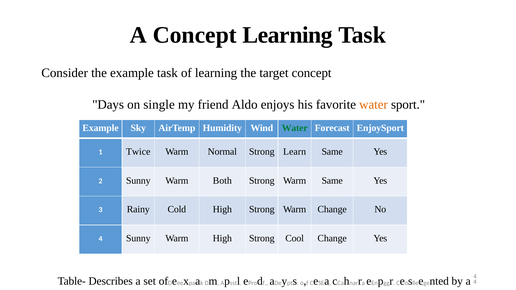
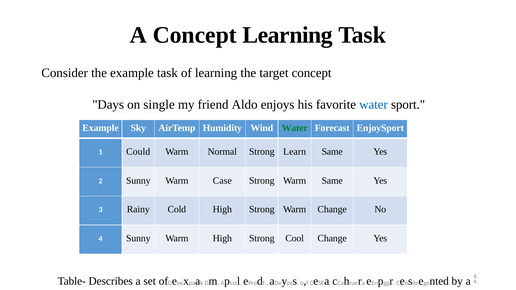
water colour: orange -> blue (374, 105)
Twice: Twice -> Could (138, 152)
Both: Both -> Case (222, 181)
